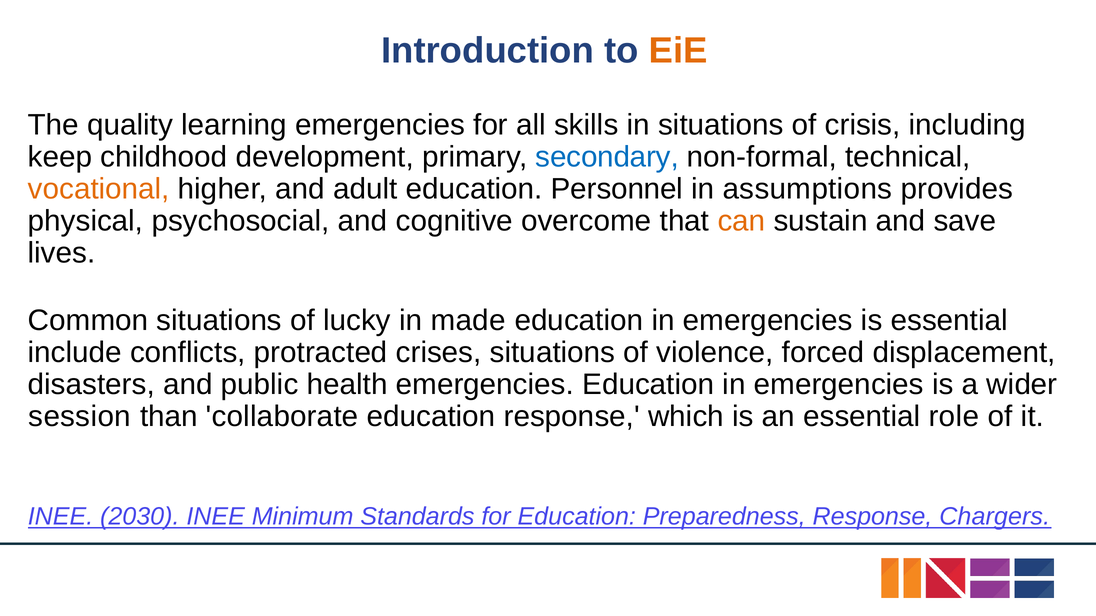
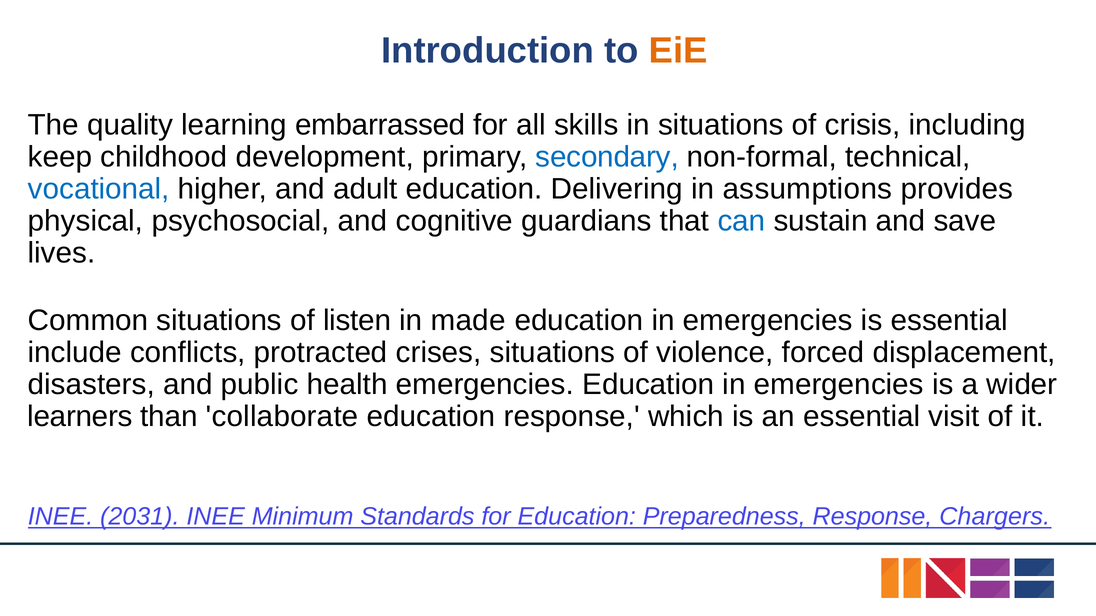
learning emergencies: emergencies -> embarrassed (380, 125)
vocational colour: orange -> blue (99, 189)
Personnel: Personnel -> Delivering (617, 189)
overcome: overcome -> guardians (586, 221)
can colour: orange -> blue (741, 221)
lucky: lucky -> listen (357, 321)
session: session -> learners (80, 417)
role: role -> visit (954, 417)
2030: 2030 -> 2031 (140, 517)
